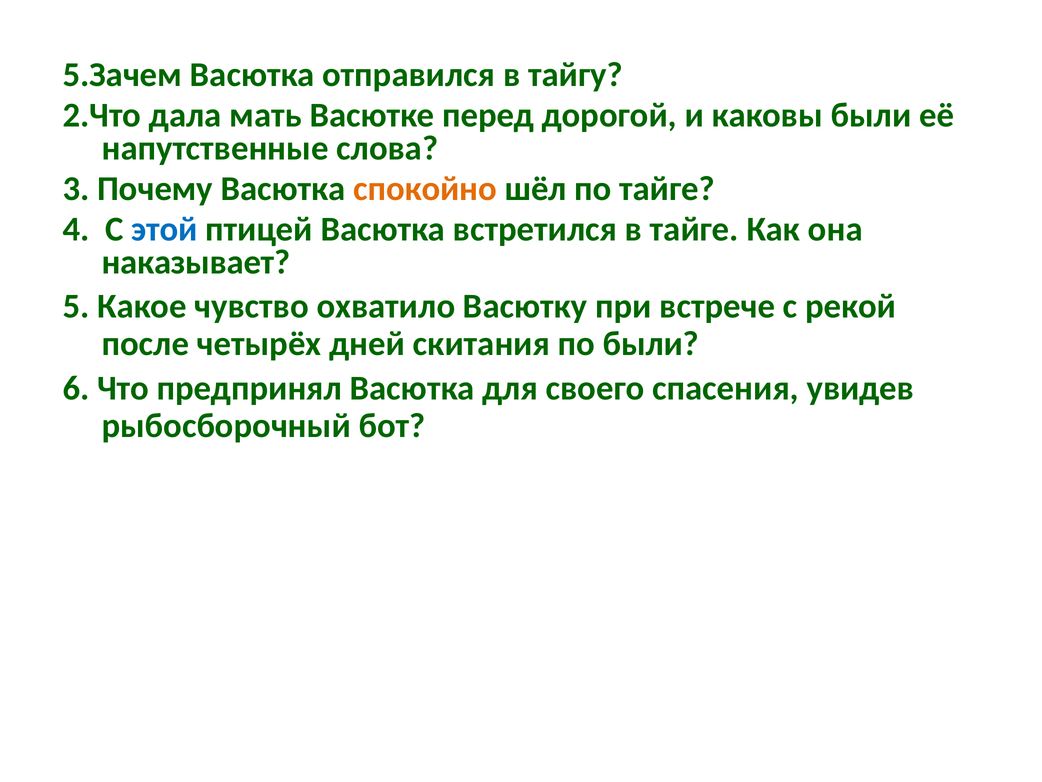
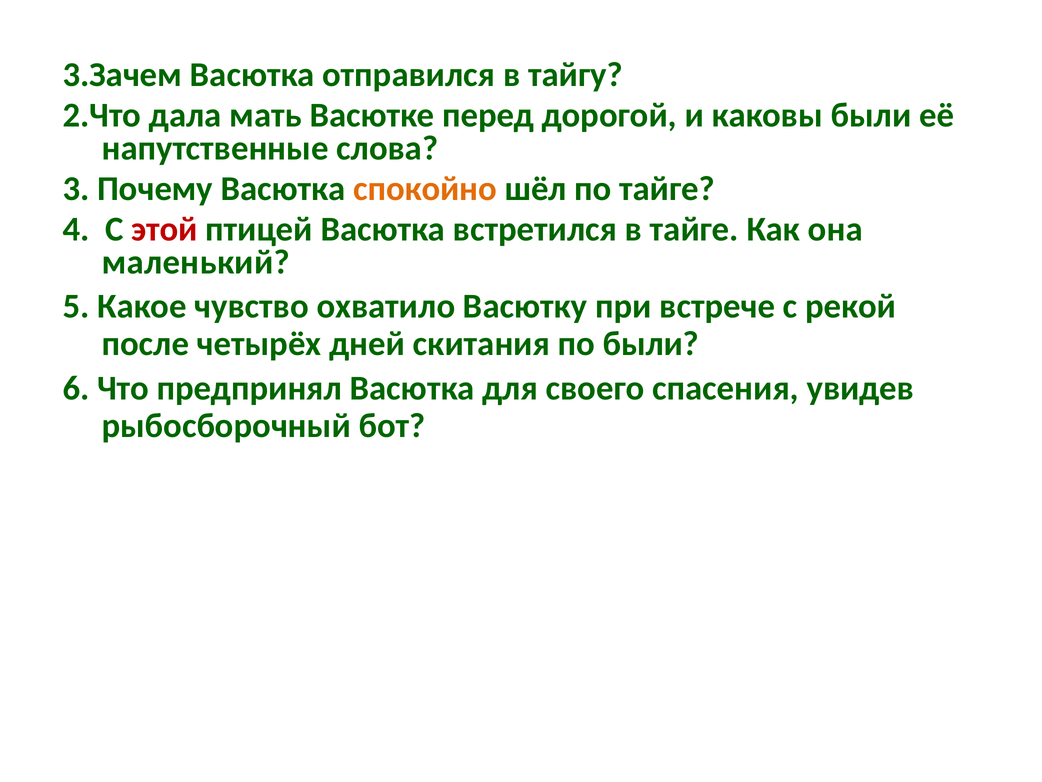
5.Зачем: 5.Зачем -> 3.Зачем (122, 75)
этой colour: blue -> red (164, 229)
наказывает: наказывает -> маленький (196, 262)
